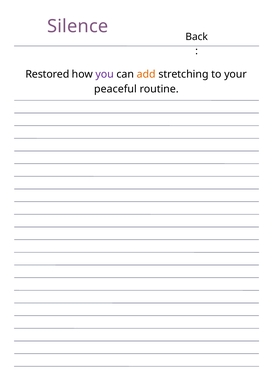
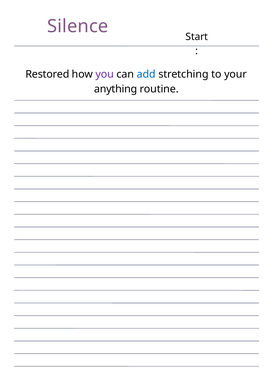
Back: Back -> Start (197, 37)
add colour: orange -> blue (146, 74)
peaceful: peaceful -> anything (116, 89)
